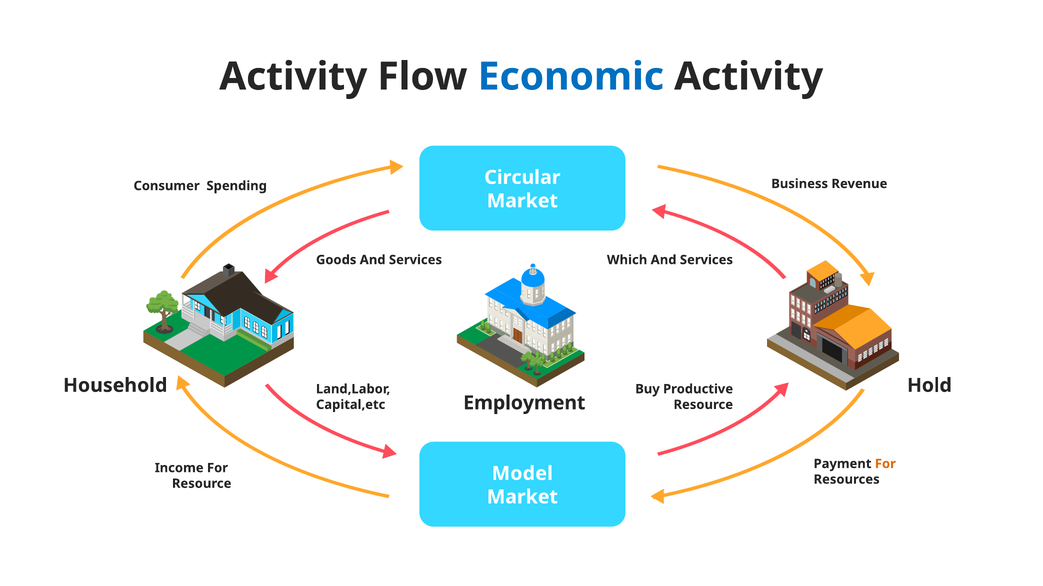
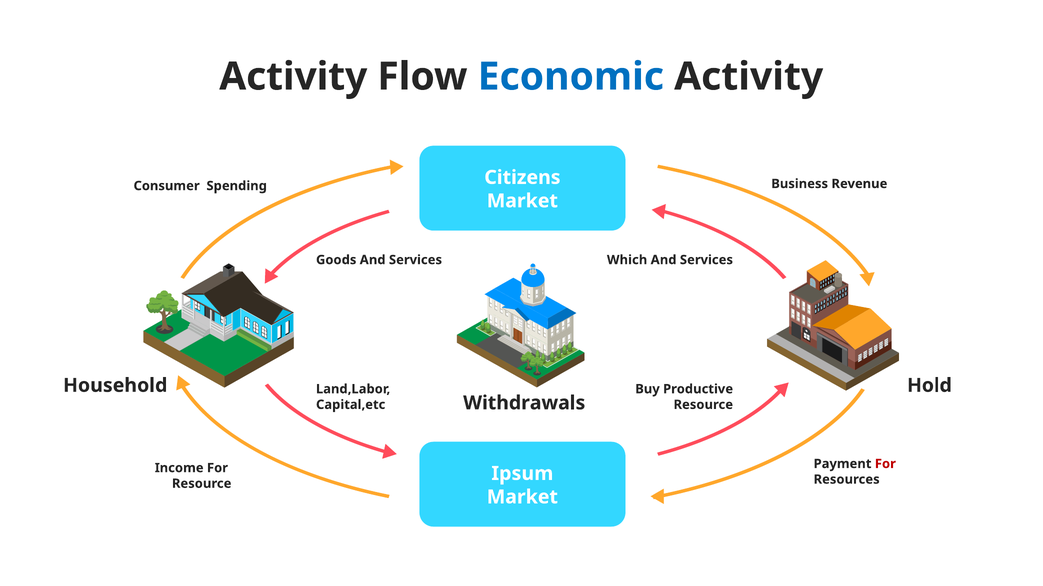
Circular: Circular -> Citizens (522, 178)
Employment: Employment -> Withdrawals (524, 403)
For colour: orange -> red (885, 464)
Model: Model -> Ipsum (522, 474)
